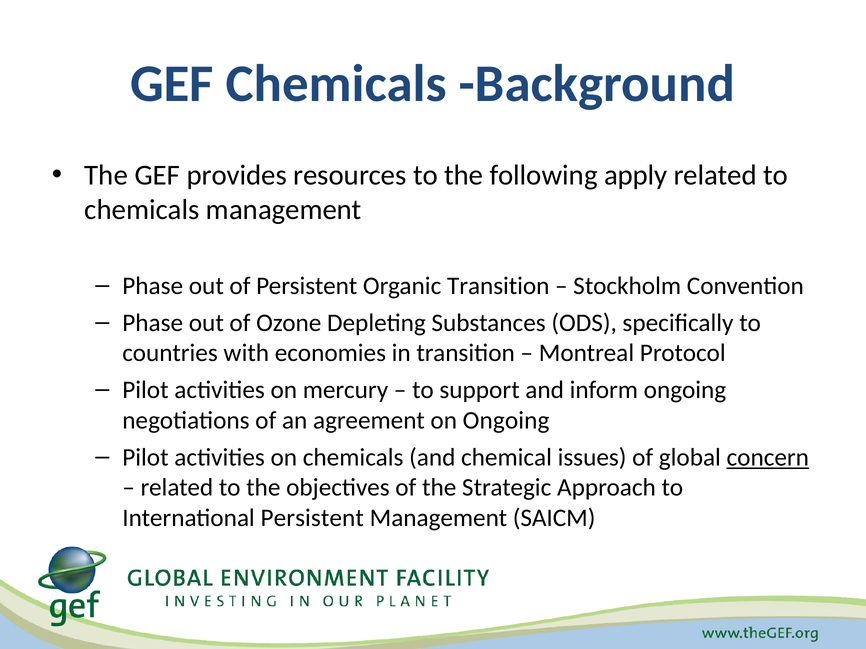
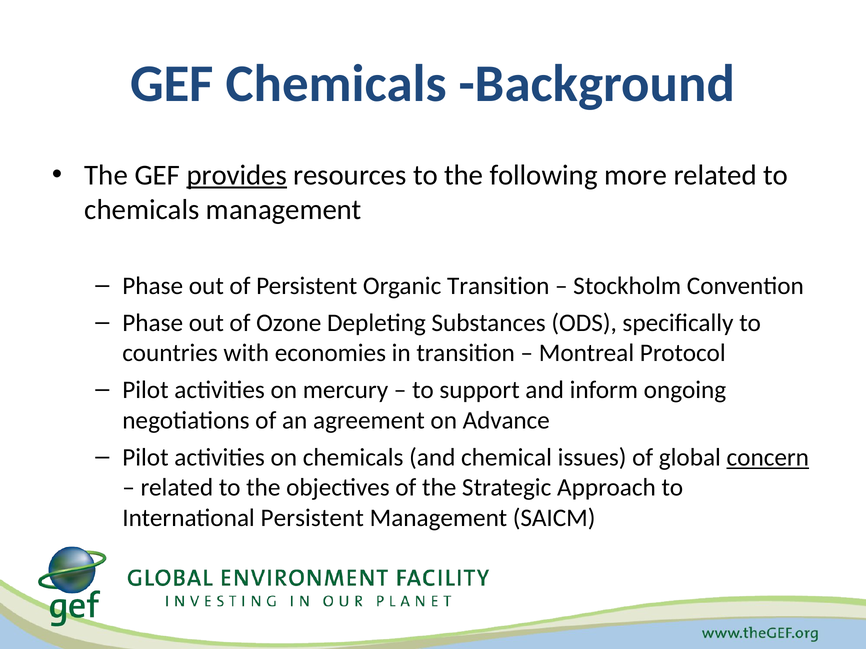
provides underline: none -> present (237, 175)
apply: apply -> more (635, 175)
on Ongoing: Ongoing -> Advance (506, 421)
